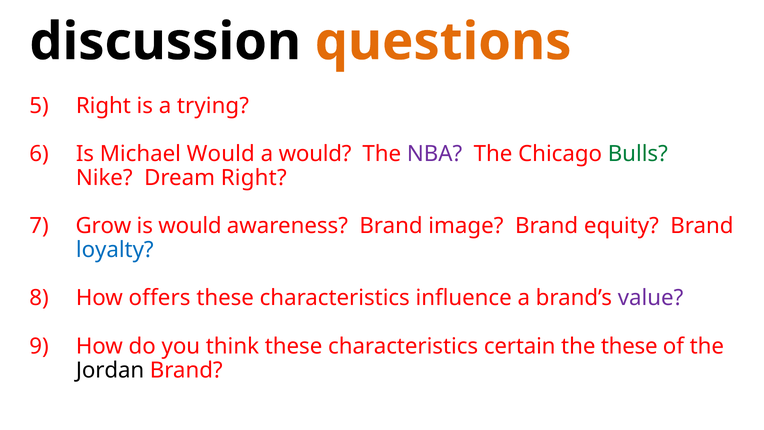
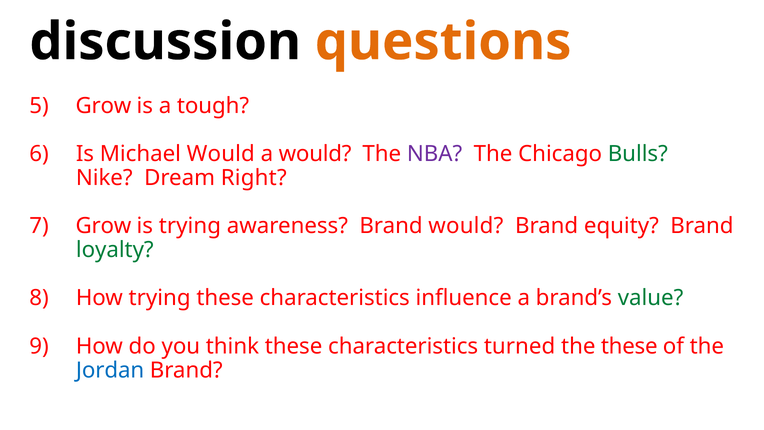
Right: Right -> Grow (103, 106)
trying: trying -> tough (213, 106)
is would: would -> trying (190, 226)
Brand image: image -> would (466, 226)
loyalty colour: blue -> green (115, 250)
How offers: offers -> trying (160, 298)
value colour: purple -> green (651, 298)
certain: certain -> turned (520, 346)
Jordan colour: black -> blue (110, 370)
